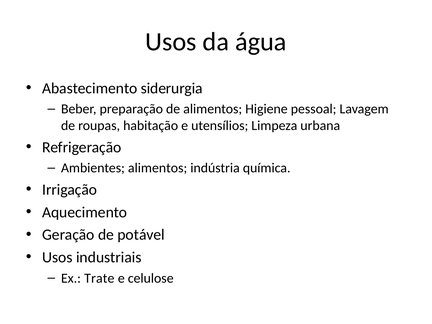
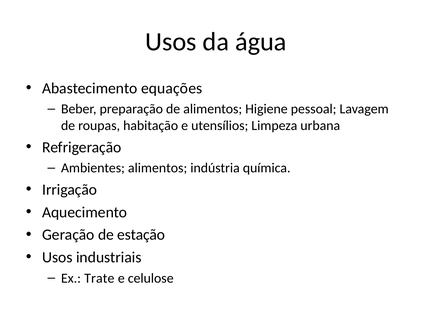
siderurgia: siderurgia -> equações (172, 88)
potável: potável -> estação (141, 235)
